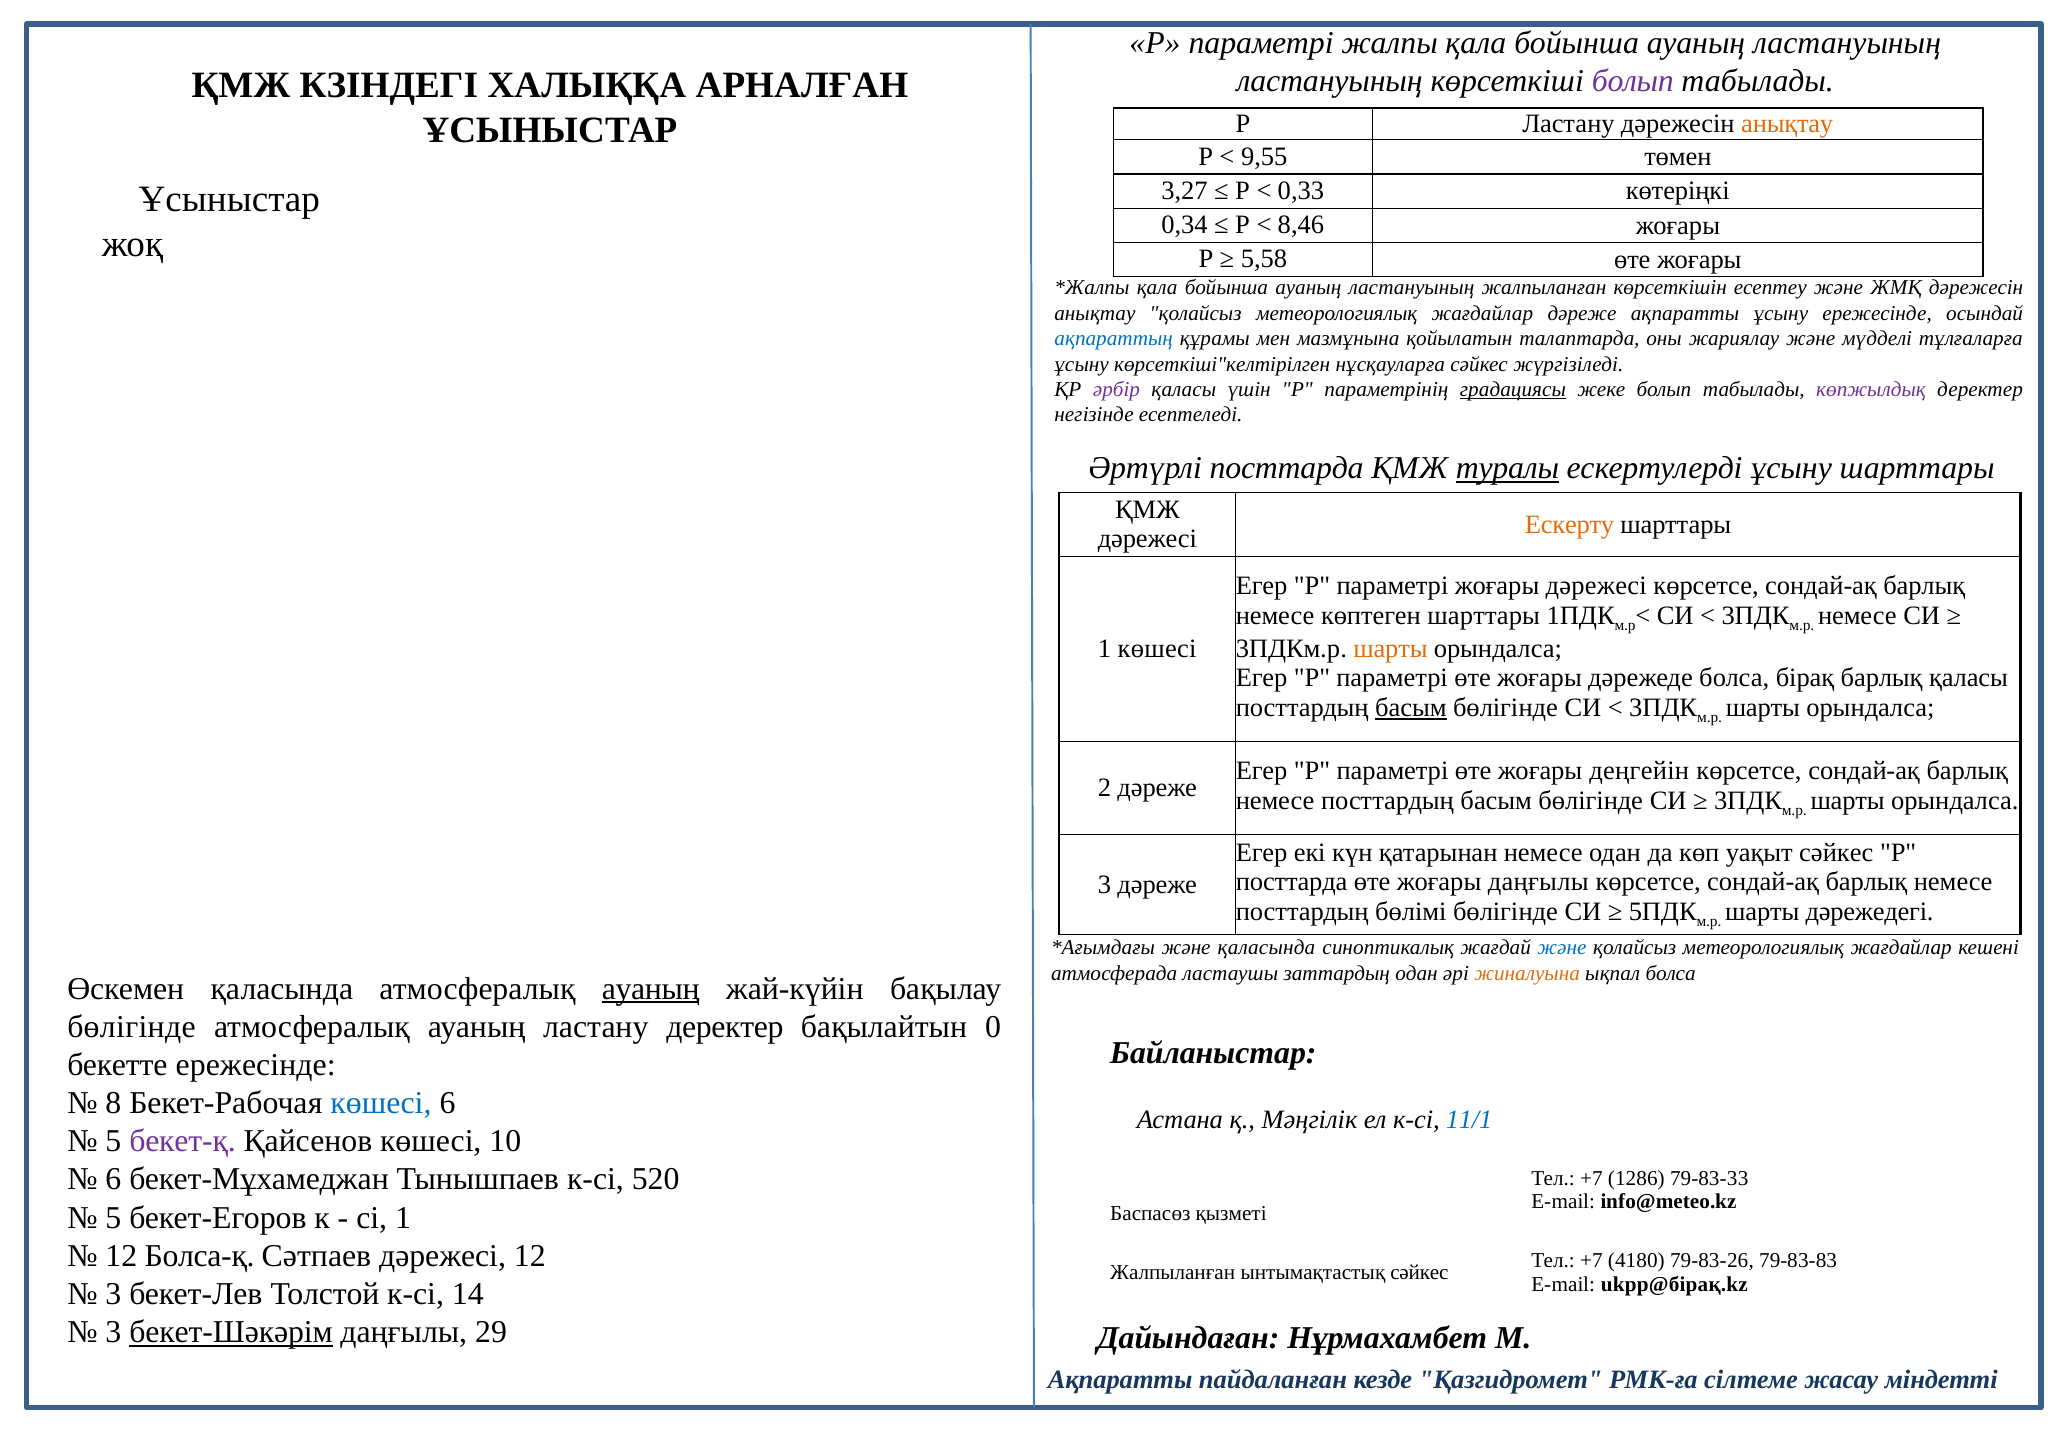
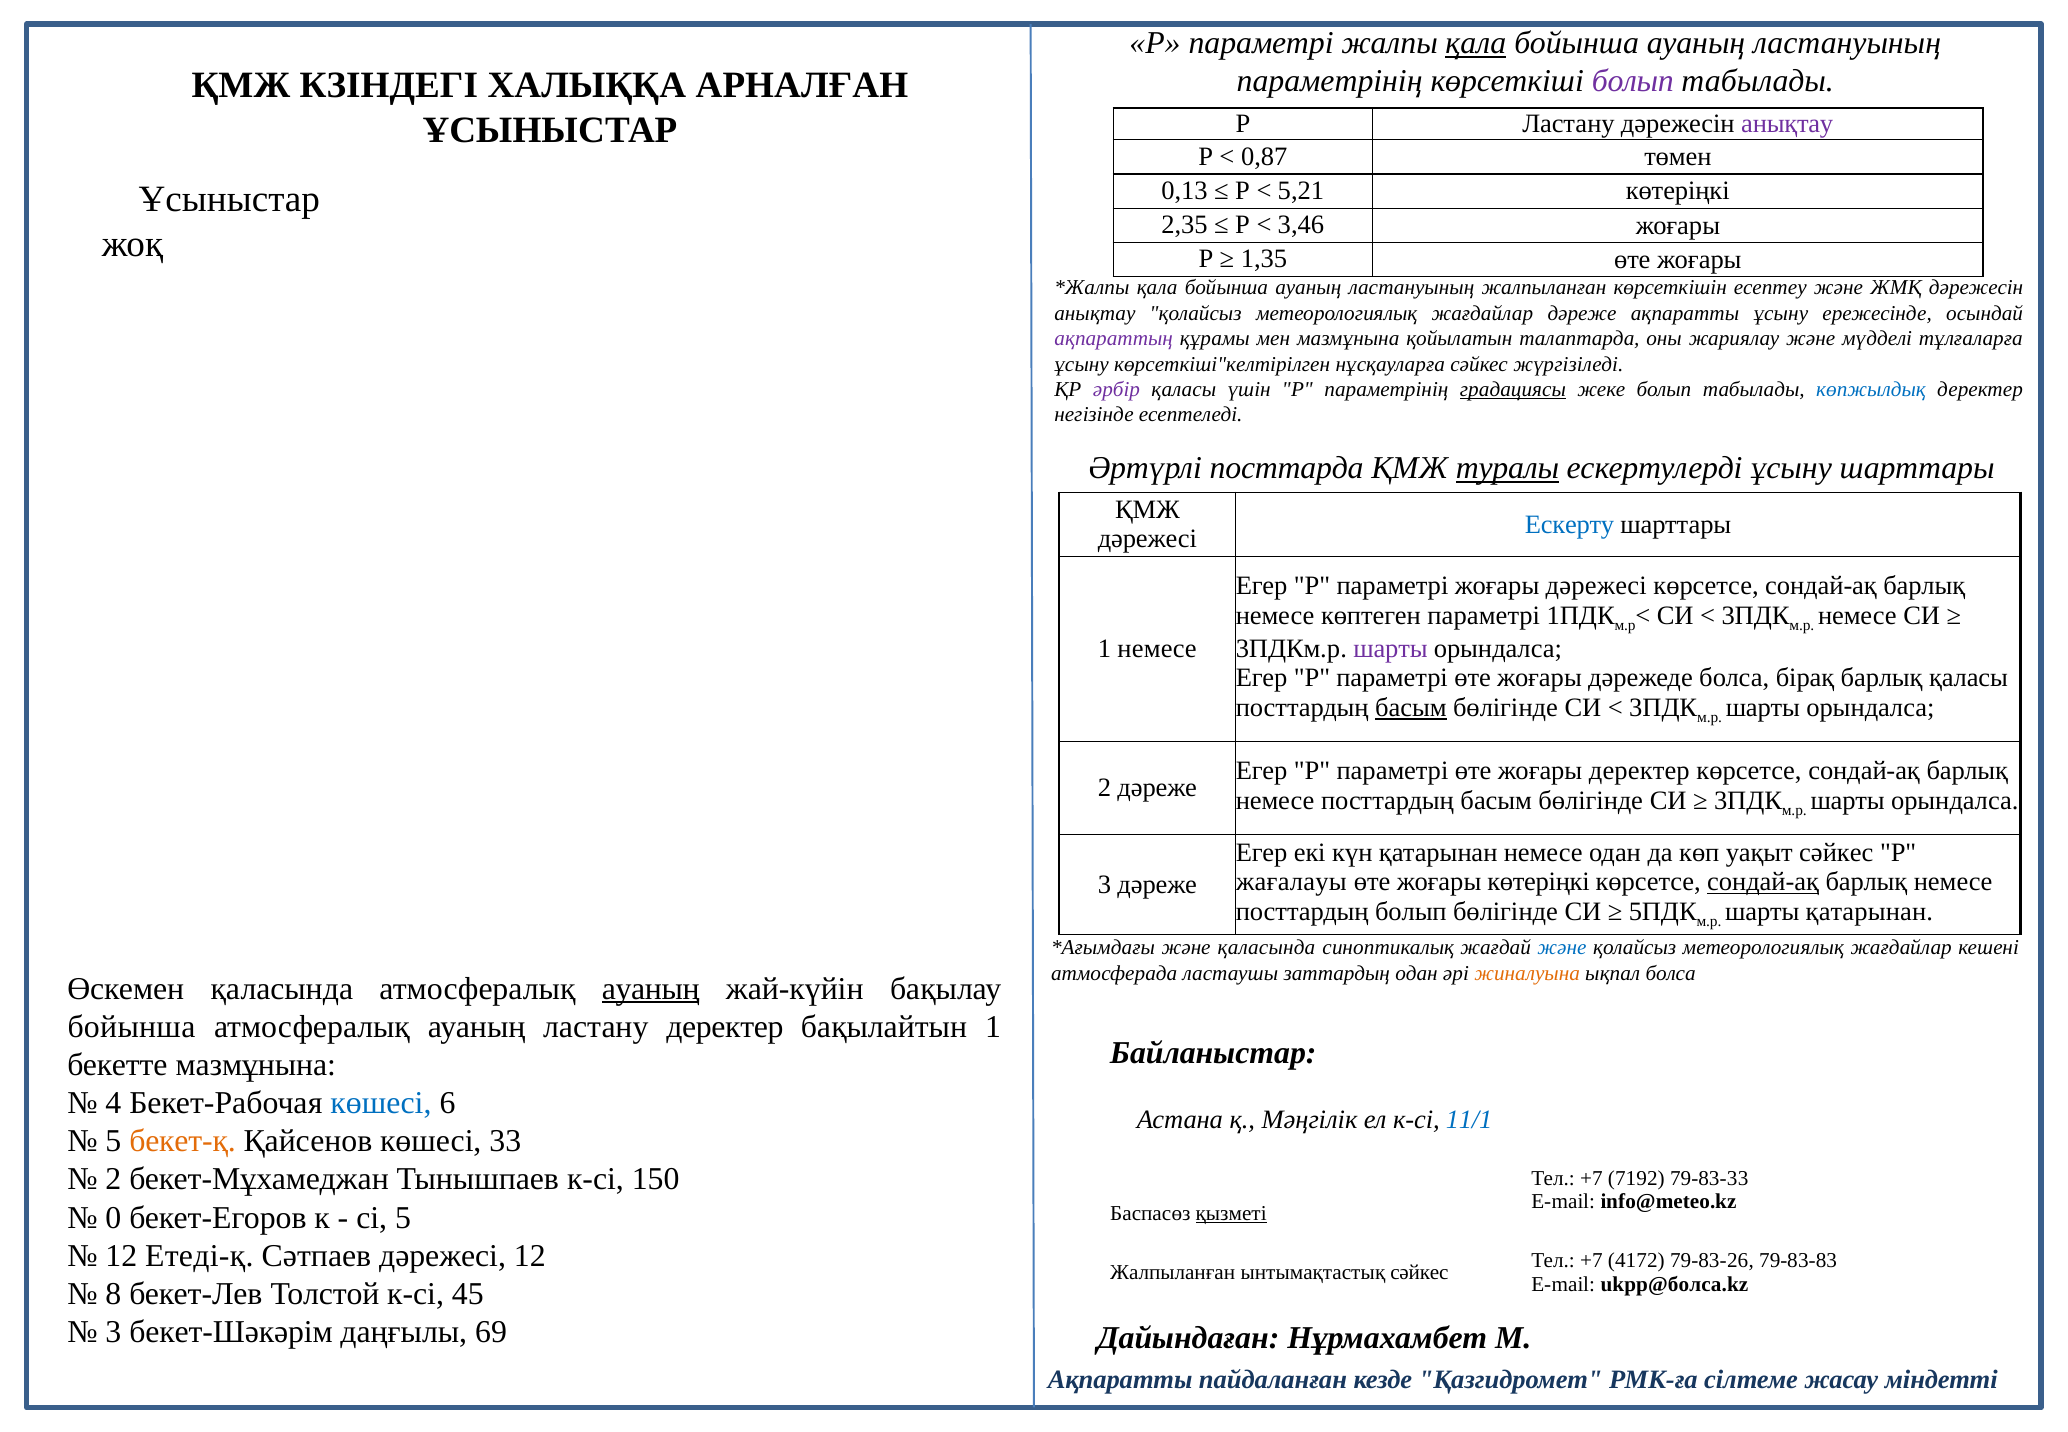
қала underline: none -> present (1476, 43)
ластануының: ластануының -> параметрінің (1330, 81)
анықтау colour: orange -> purple (1787, 124)
9,55: 9,55 -> 0,87 (1264, 157)
3,27: 3,27 -> 0,13 (1184, 191)
0,33: 0,33 -> 5,21 (1301, 191)
0,34: 0,34 -> 2,35 (1184, 225)
8,46: 8,46 -> 3,46 (1301, 225)
5,58: 5,58 -> 1,35 (1264, 259)
ақпараттың colour: blue -> purple (1114, 339)
көпжылдық colour: purple -> blue (1871, 389)
Ескерту colour: orange -> blue (1570, 524)
көптеген шарттары: шарттары -> параметрі (1484, 615)
1 көшесі: көшесі -> немесе (1157, 649)
шарты colour: orange -> purple (1390, 649)
жоғары деңгейін: деңгейін -> деректер (1639, 771)
посттарда: посттарда -> жағалауы (1291, 882)
жоғары даңғылы: даңғылы -> көтеріңкі (1539, 882)
сондай-ақ underline: none -> present (1763, 882)
посттардың бөлімі: бөлімі -> болып (1411, 911)
шарты дәрежедегі: дәрежедегі -> қатарынан (1869, 911)
бөлігінде: бөлігінде -> бойынша (131, 1026)
бақылайтын 0: 0 -> 1 (993, 1026)
бекетте ережесінде: ережесінде -> мазмұнына (256, 1065)
8: 8 -> 4 (113, 1103)
бекет-қ colour: purple -> orange (183, 1141)
10: 10 -> 33 (505, 1141)
6: 6 -> 2 (113, 1179)
520: 520 -> 150 (656, 1179)
1286: 1286 -> 7192 (1636, 1178)
5: 5 -> 0 (113, 1217)
сі 1: 1 -> 5 (403, 1217)
қызметі underline: none -> present (1231, 1213)
Болса-қ: Болса-қ -> Етеді-қ (199, 1256)
4180: 4180 -> 4172 (1636, 1261)
ukpp@бірақ.kz: ukpp@бірақ.kz -> ukpp@болса.kz (1674, 1284)
3: 3 -> 8 (113, 1294)
14: 14 -> 45 (468, 1294)
бекет-Шәкәрім underline: present -> none (231, 1332)
29: 29 -> 69 (491, 1332)
